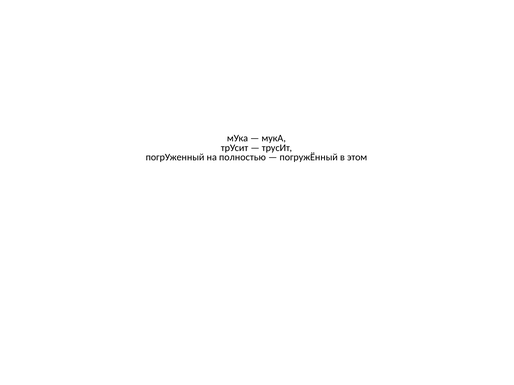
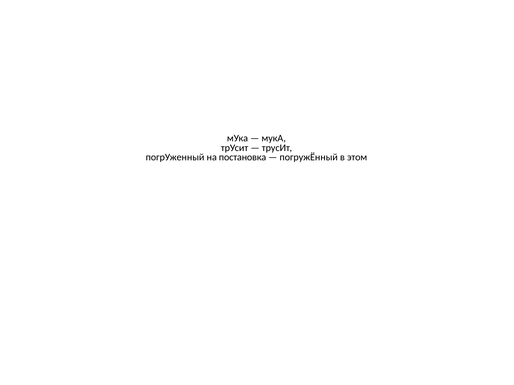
полностью: полностью -> постановка (243, 158)
